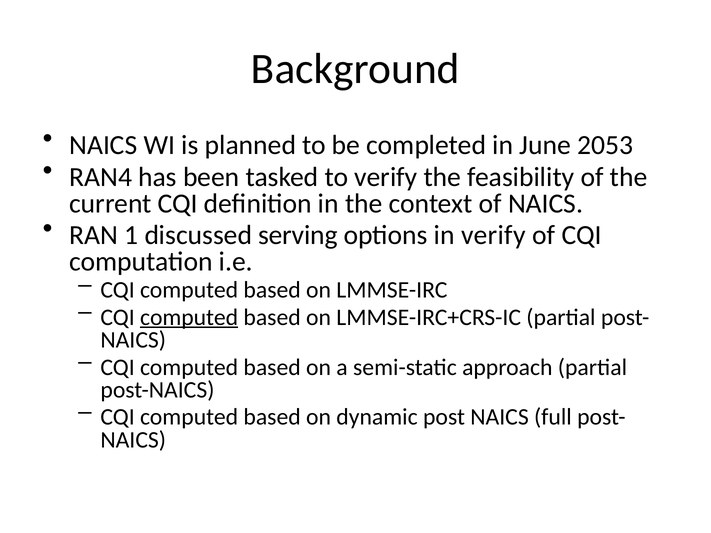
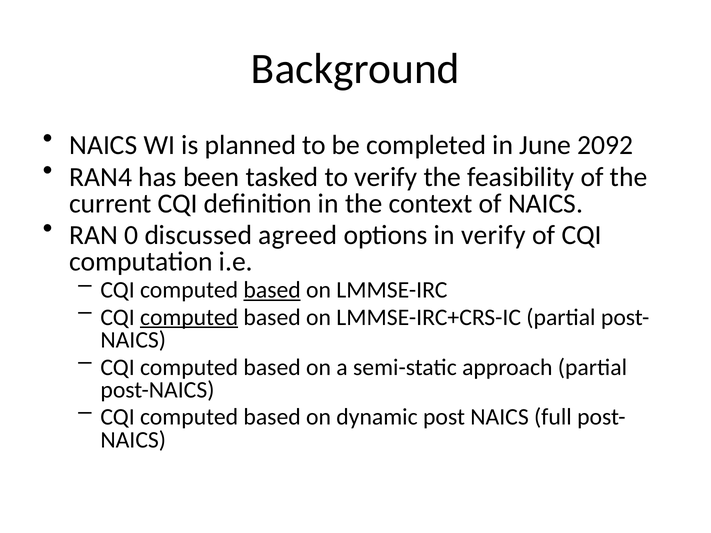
2053: 2053 -> 2092 (605, 145)
1: 1 -> 0 (131, 235)
serving: serving -> agreed (298, 235)
based underline: none -> present (272, 290)
